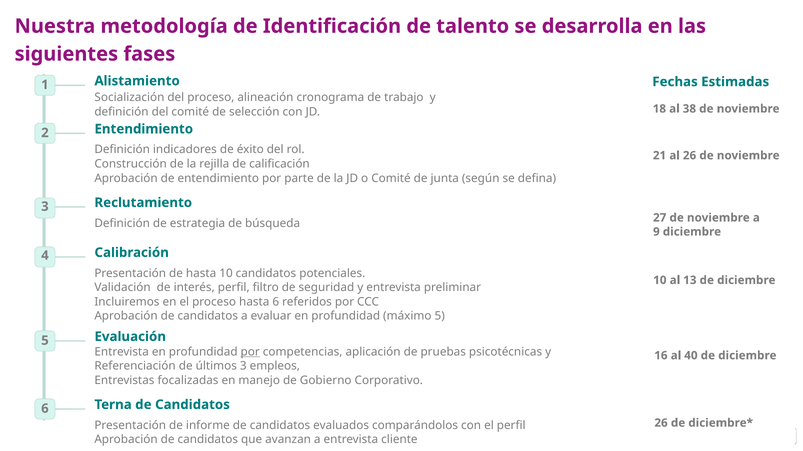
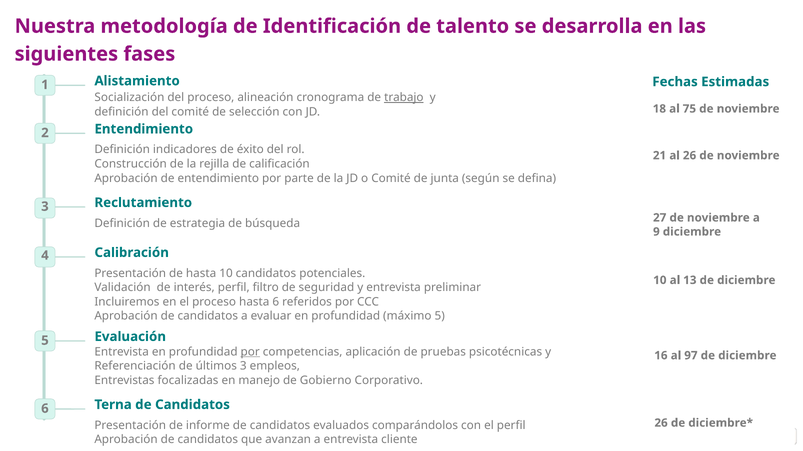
trabajo underline: none -> present (404, 98)
38: 38 -> 75 (689, 109)
40: 40 -> 97 (691, 356)
